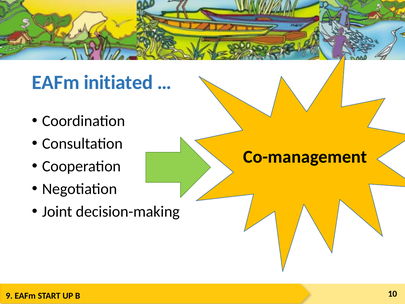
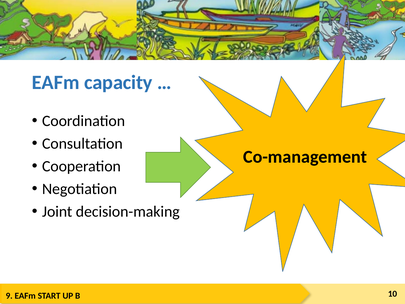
initiated: initiated -> capacity (118, 82)
